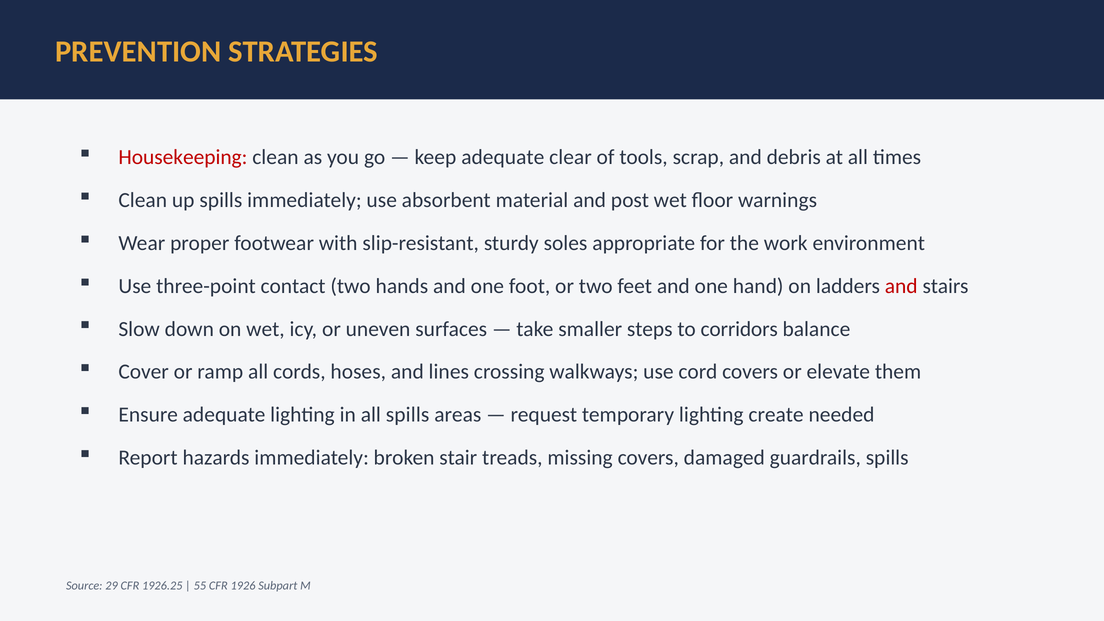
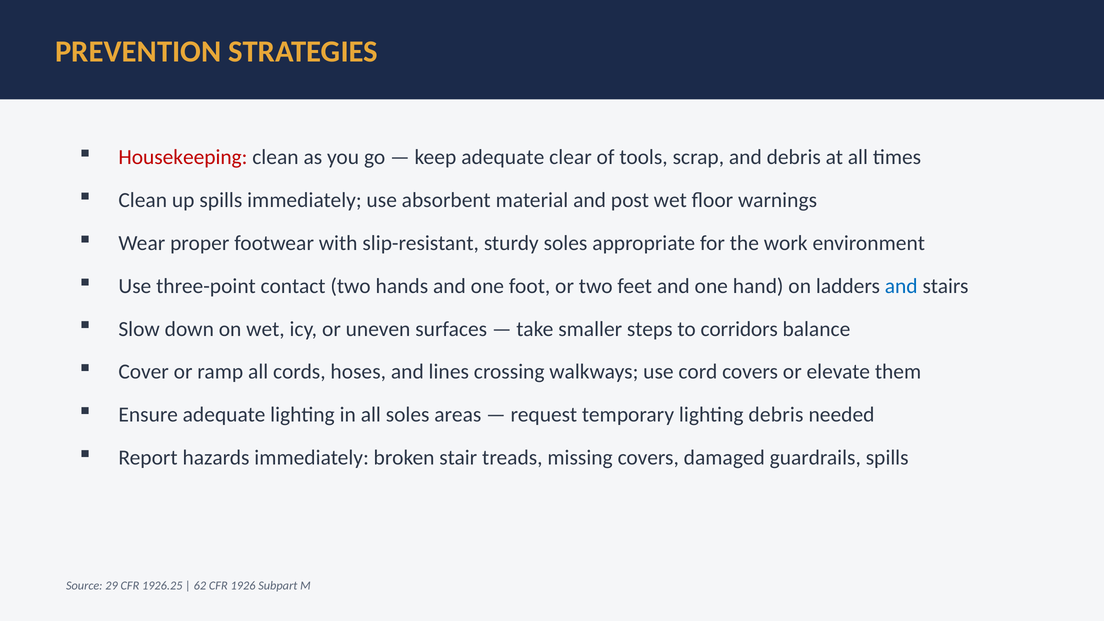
and colour: red -> blue (901, 286)
all spills: spills -> soles (408, 415)
lighting create: create -> debris (776, 415)
55: 55 -> 62 (200, 586)
